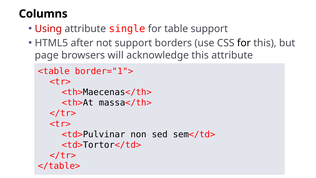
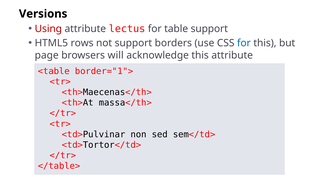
Columns: Columns -> Versions (43, 14)
single: single -> lectus (127, 29)
after: after -> rows (82, 43)
for colour: black -> blue (244, 43)
